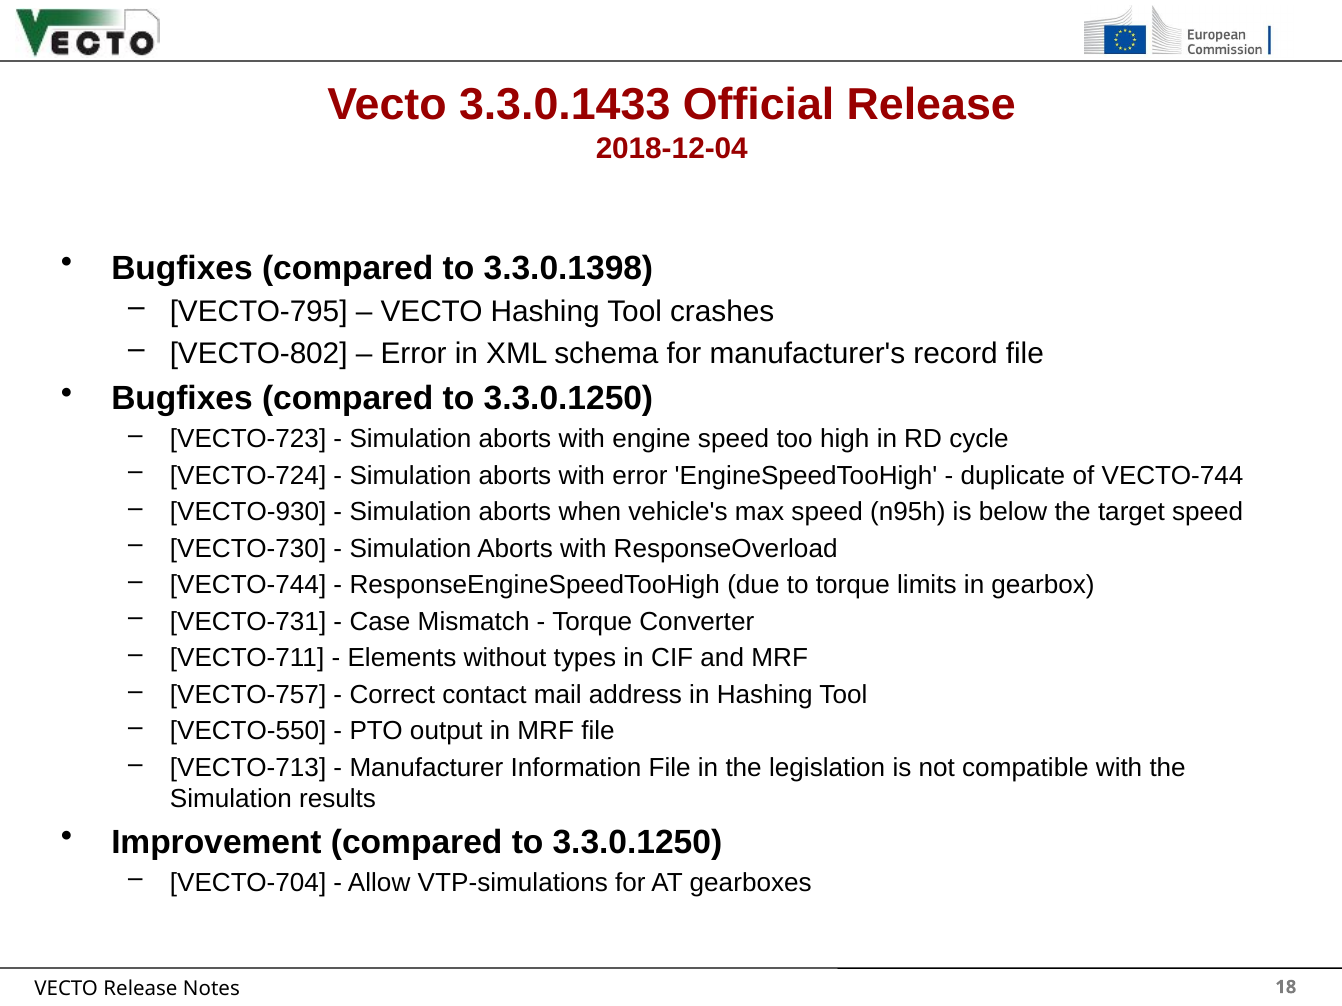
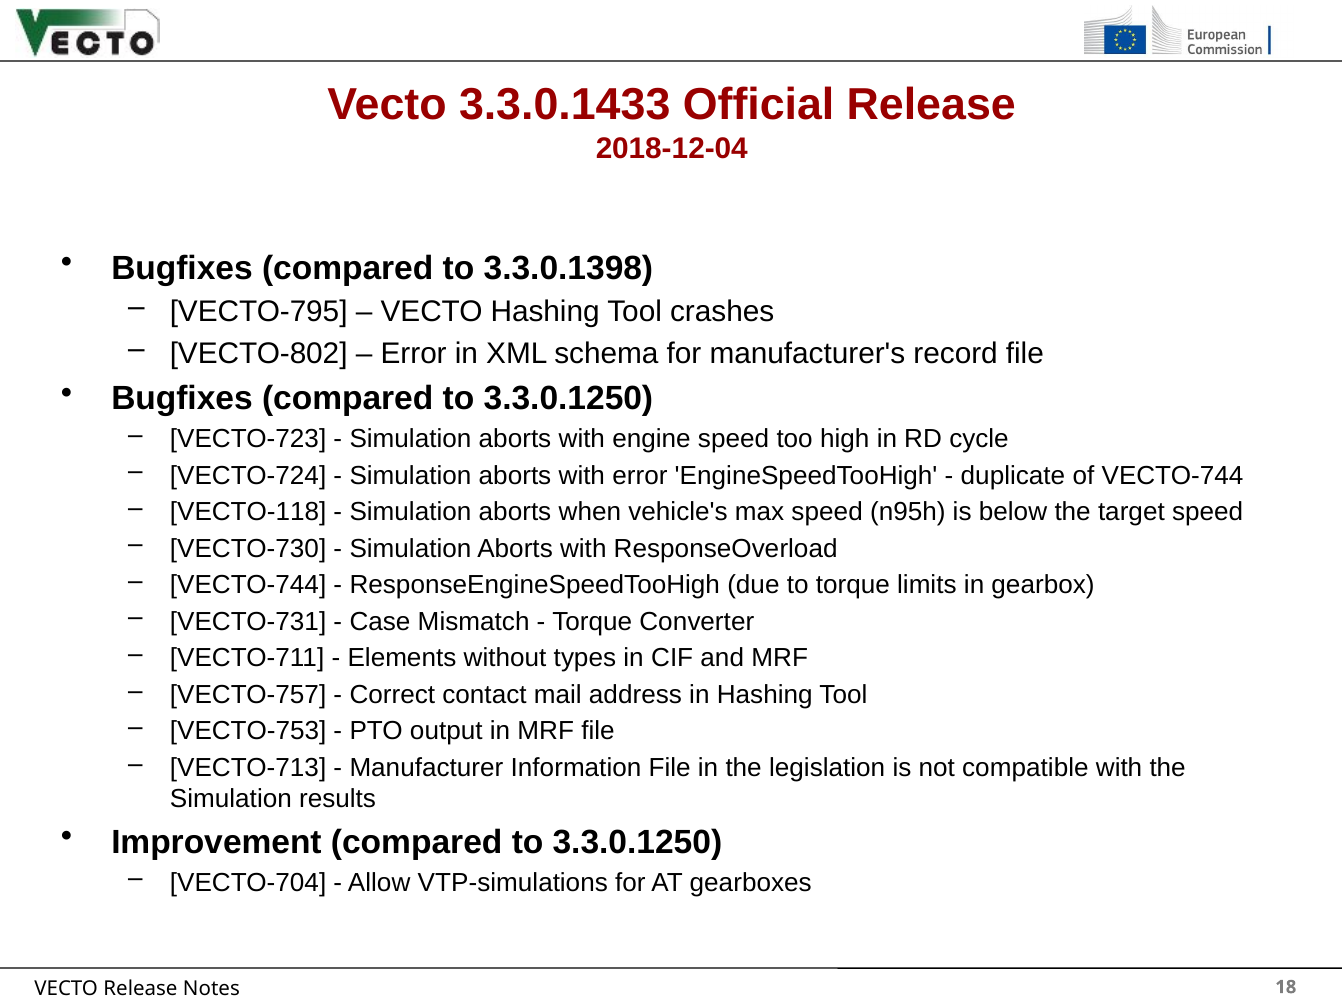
VECTO-930: VECTO-930 -> VECTO-118 (248, 512)
VECTO-550: VECTO-550 -> VECTO-753 (248, 732)
